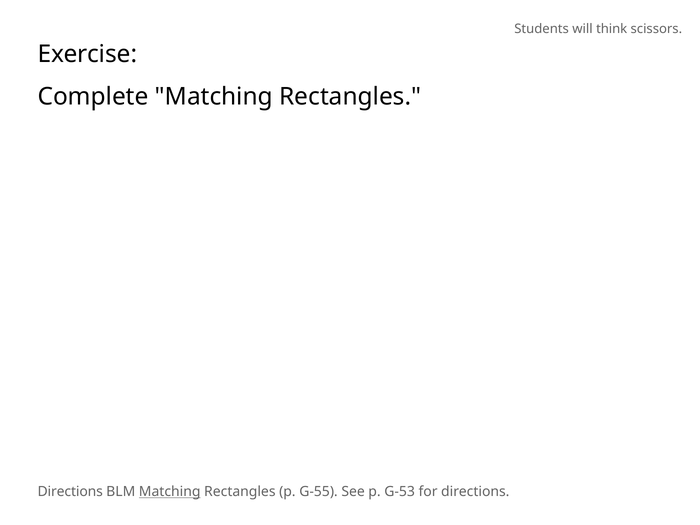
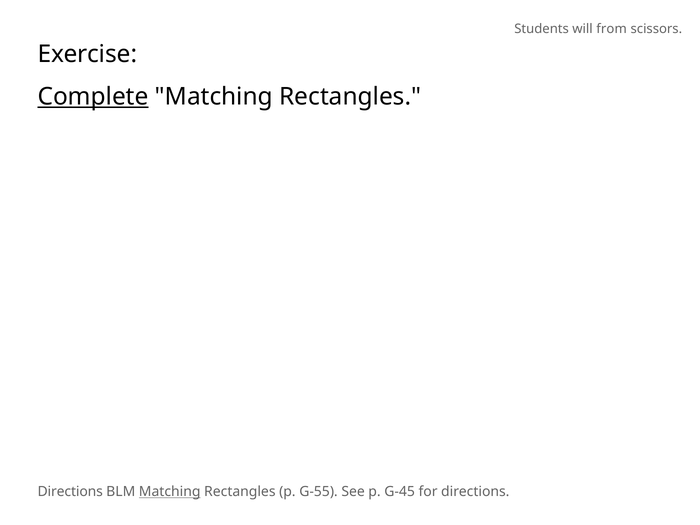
think: think -> from (612, 29)
Complete underline: none -> present (93, 97)
G-53: G-53 -> G-45 (400, 492)
